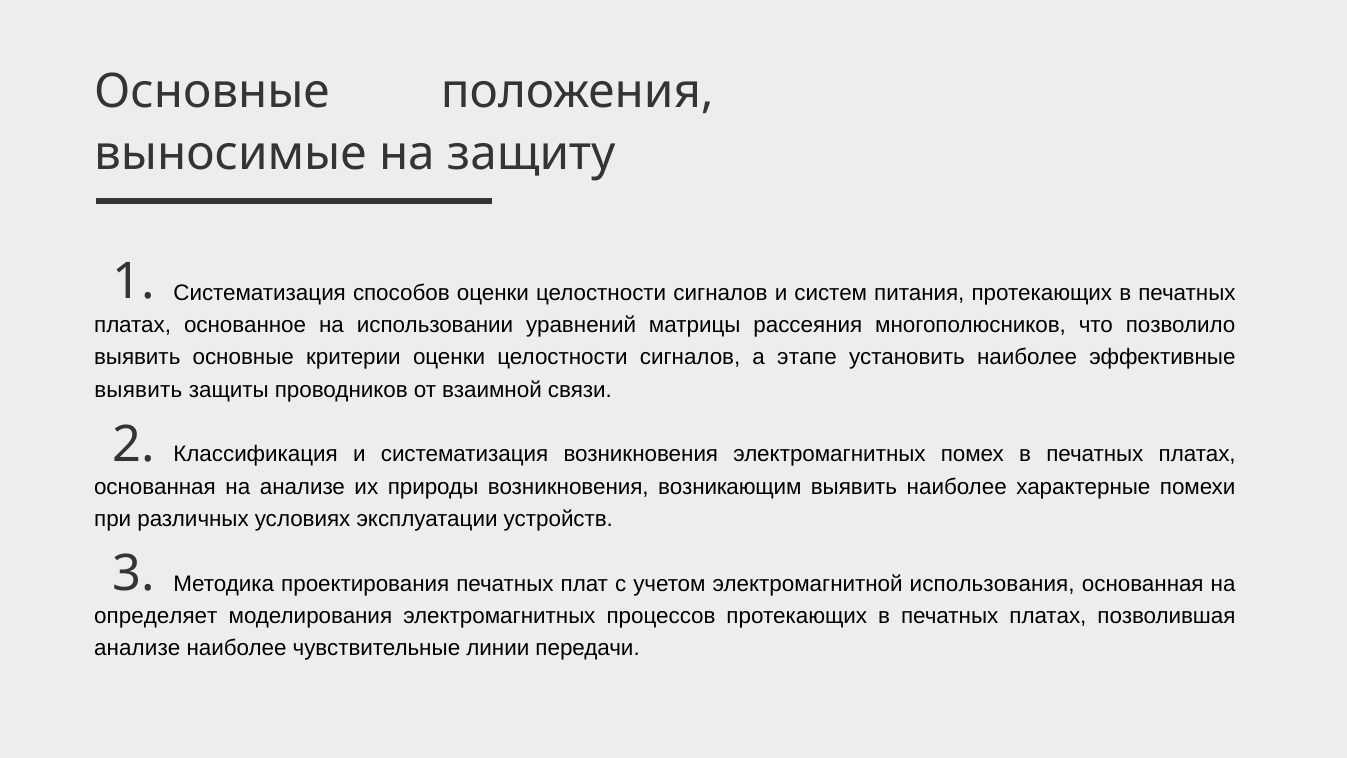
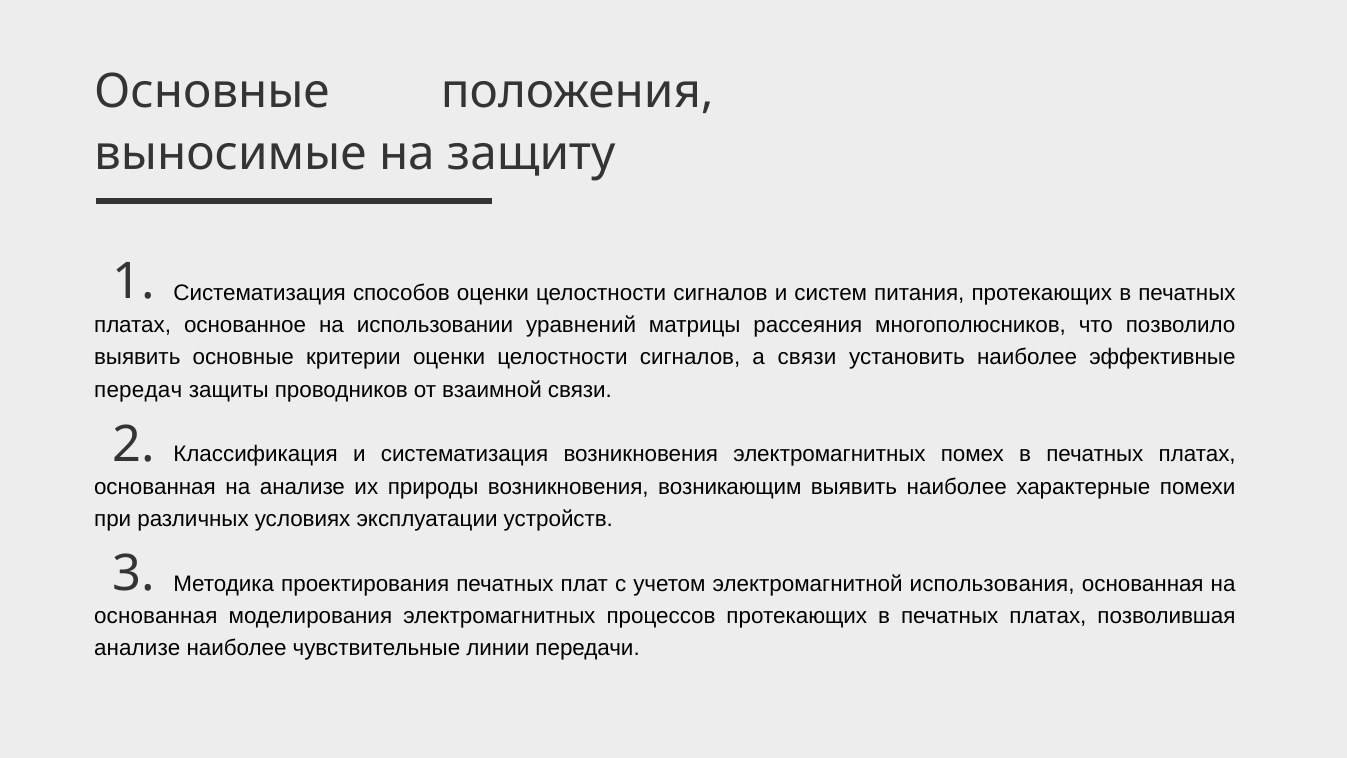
а этапе: этапе -> связи (807, 357)
выявить: выявить -> передач (138, 390)
определяет: определяет -> основанная (156, 616)
